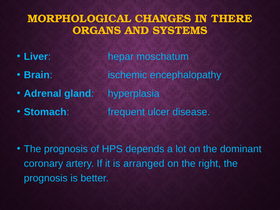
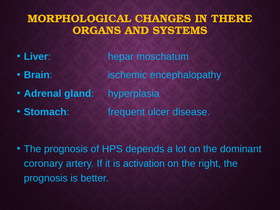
arranged: arranged -> activation (144, 164)
